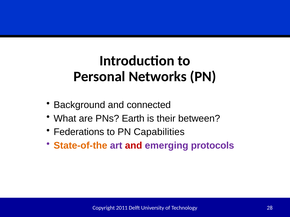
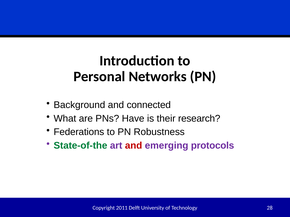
Earth: Earth -> Have (133, 119)
between: between -> research (199, 119)
Capabilities: Capabilities -> Robustness (159, 132)
State-of-the colour: orange -> green (80, 146)
